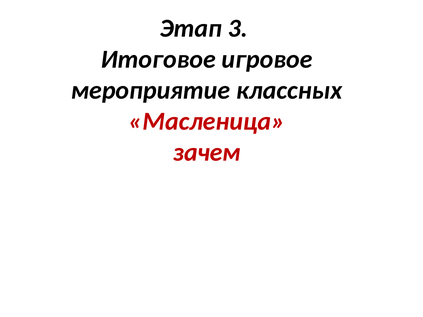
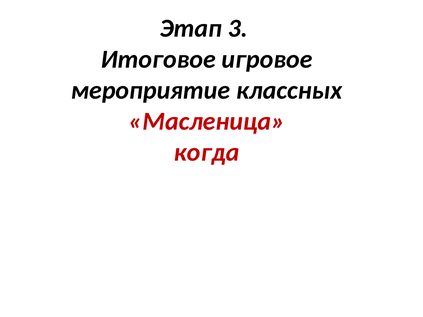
зачем: зачем -> когда (207, 152)
